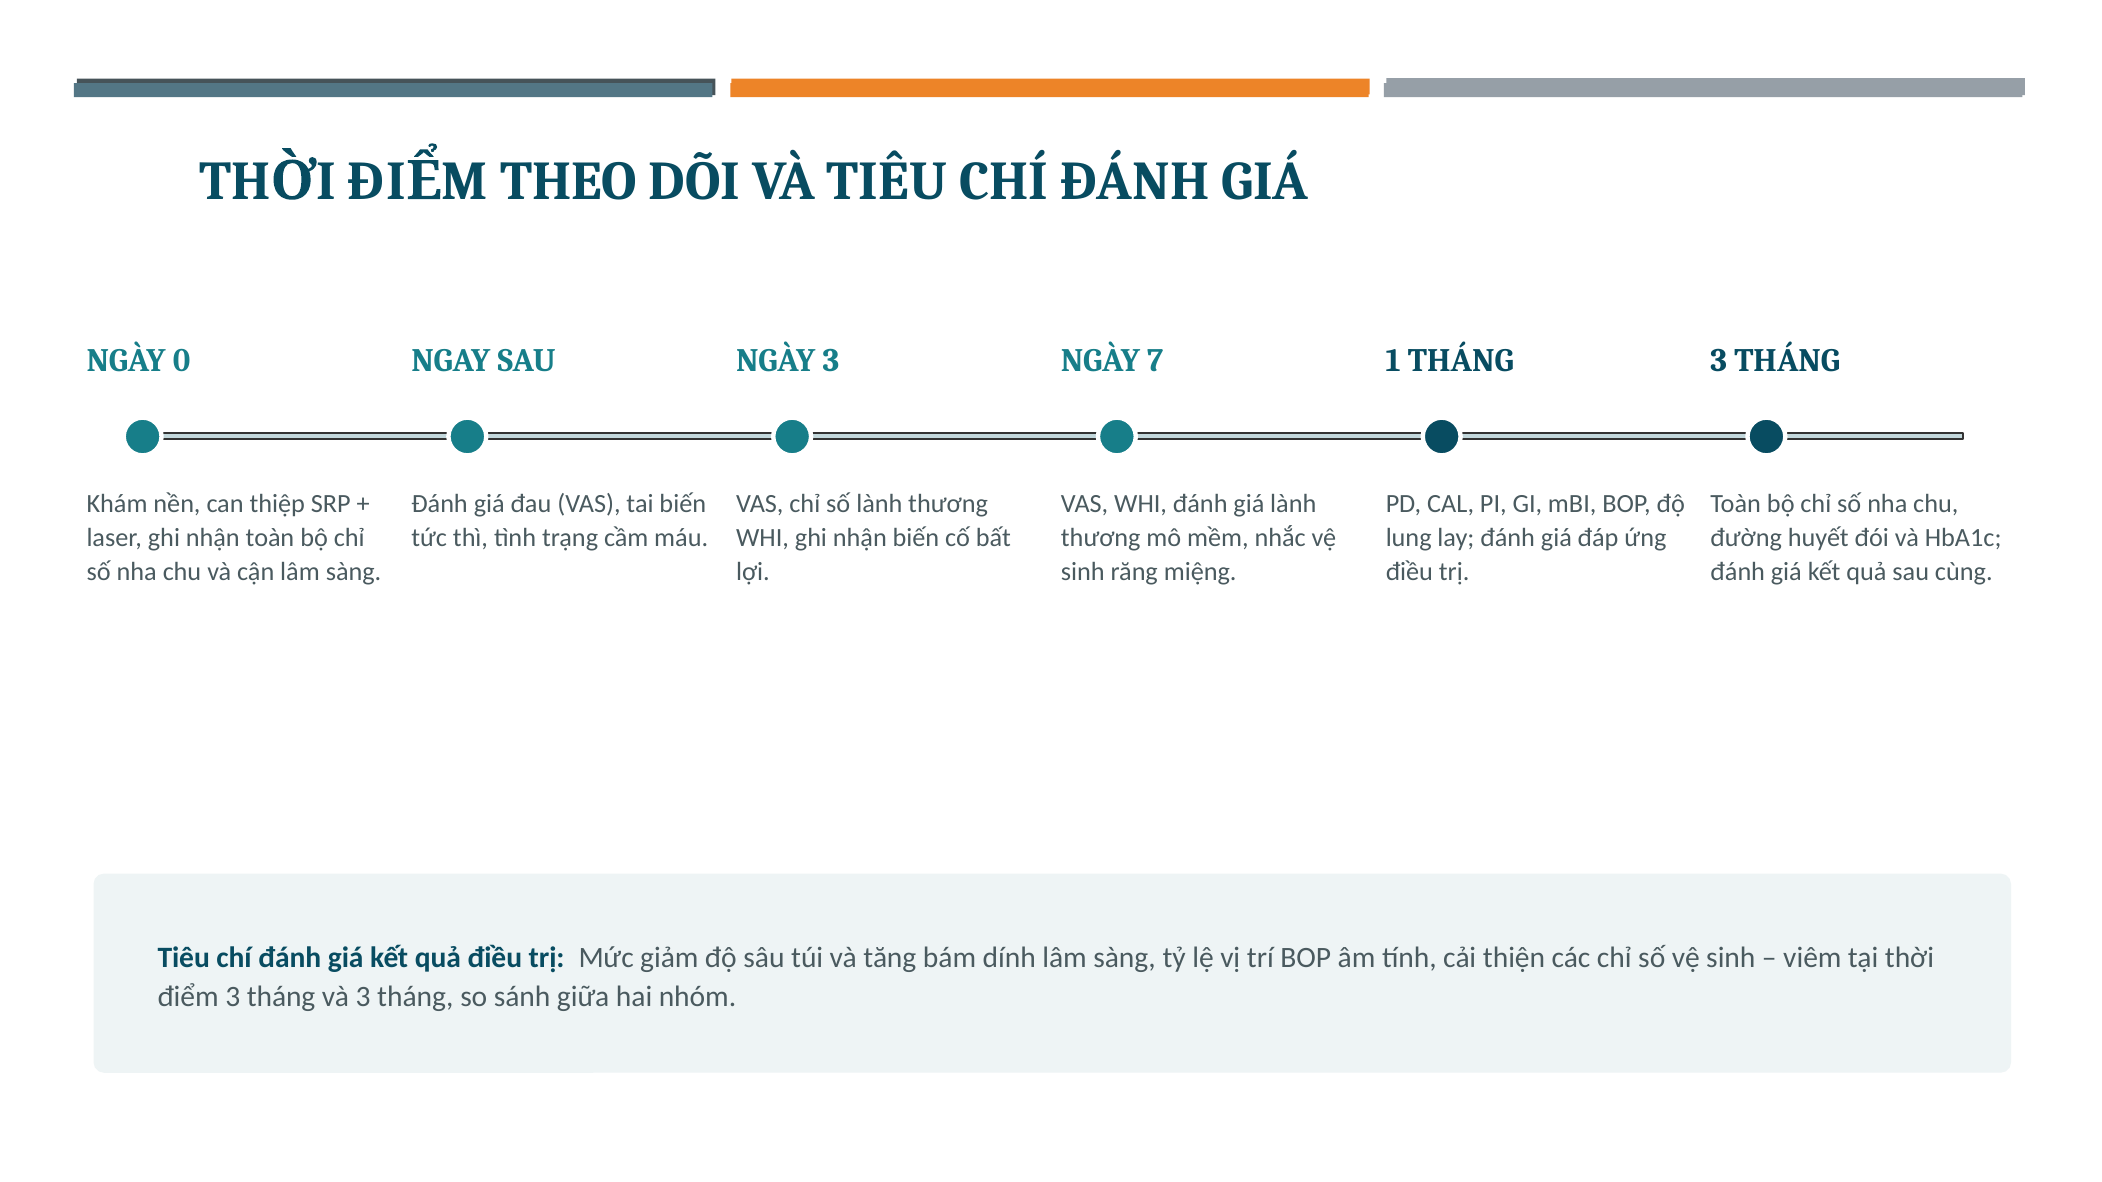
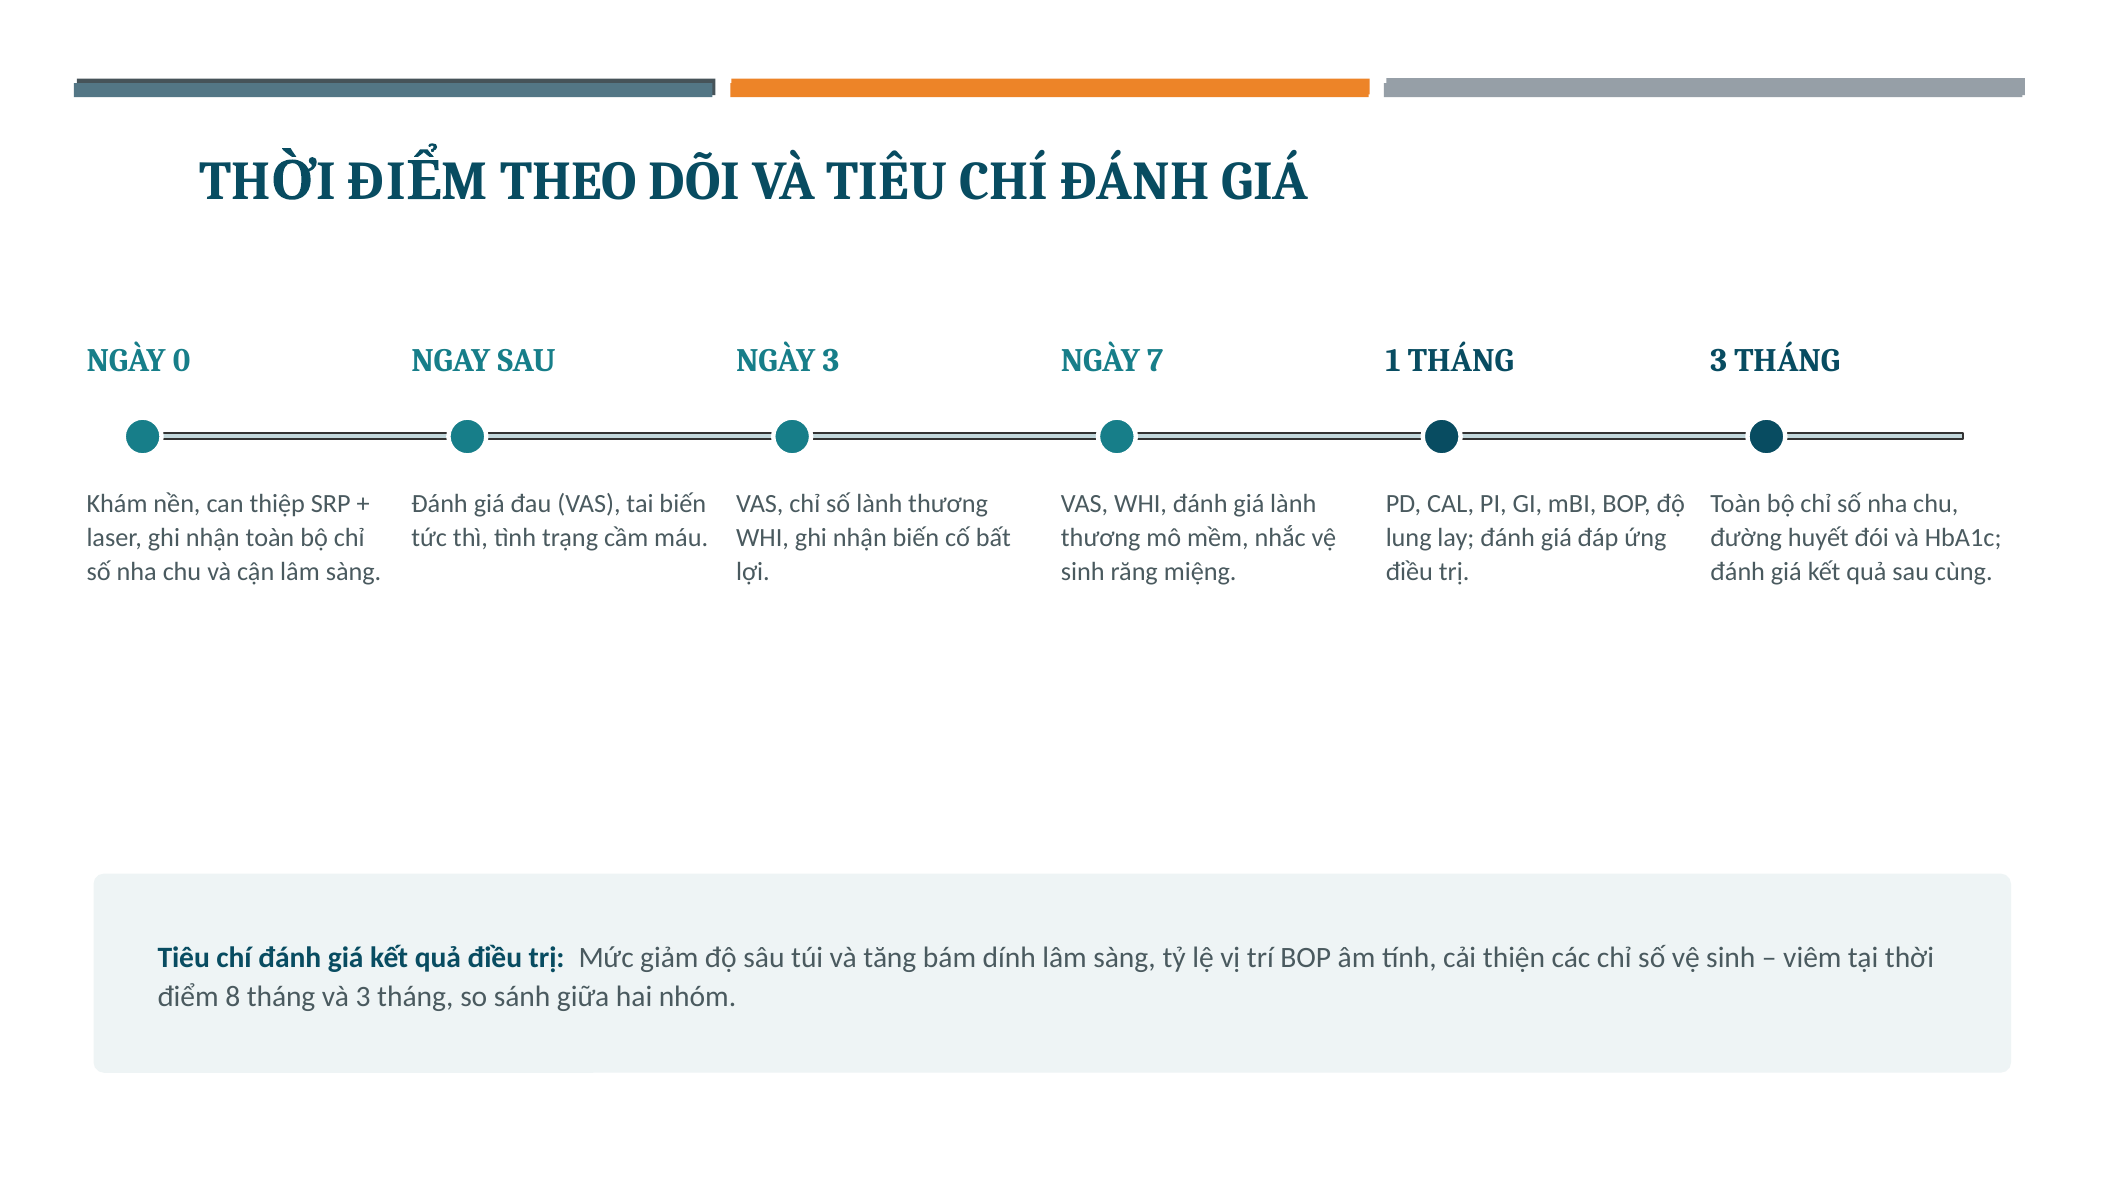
điểm 3: 3 -> 8 (233, 997)
